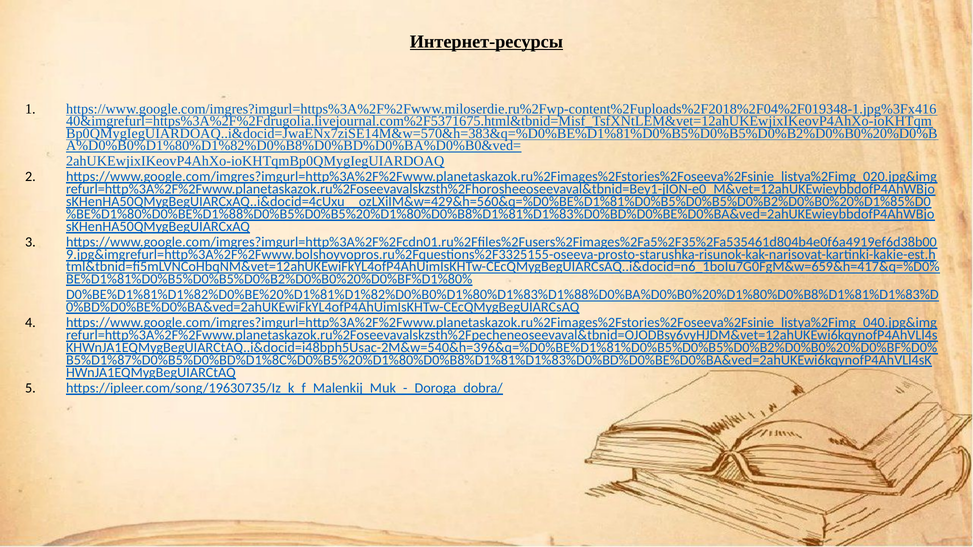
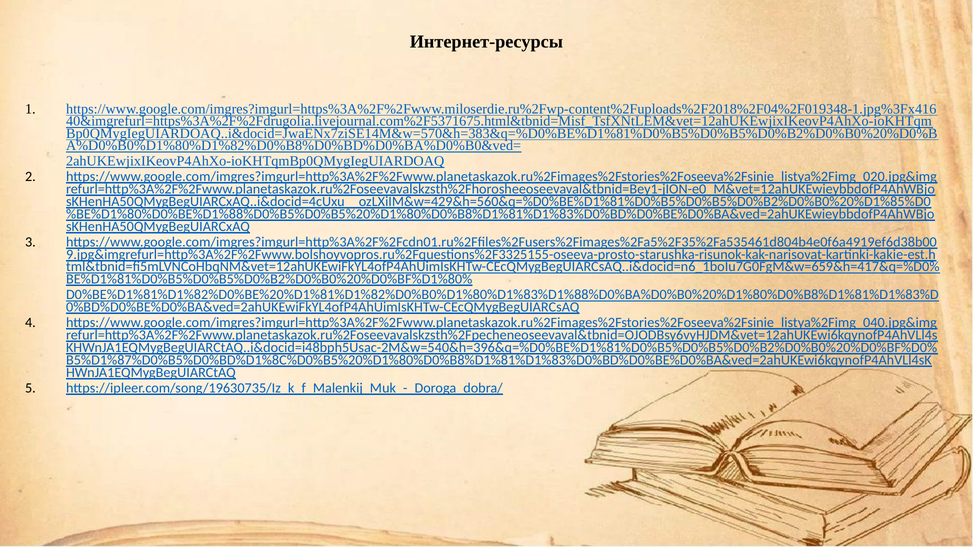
Интернет-ресурсы underline: present -> none (486, 42)
